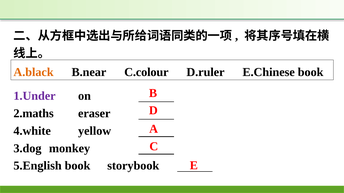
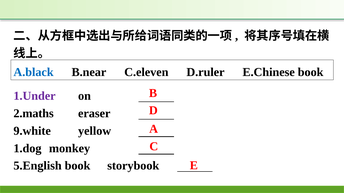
A.black colour: orange -> blue (34, 72)
C.colour: C.colour -> C.eleven (146, 72)
4.white: 4.white -> 9.white (32, 131)
3.dog: 3.dog -> 1.dog (27, 149)
